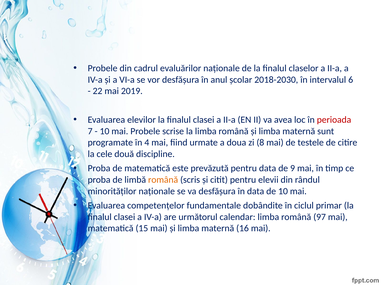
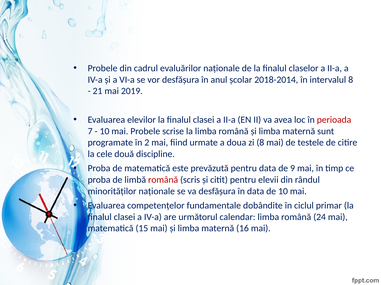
2018-2030: 2018-2030 -> 2018-2014 (276, 80)
intervalul 6: 6 -> 8 (351, 80)
22: 22 -> 21 (98, 91)
4: 4 -> 2 (147, 143)
română colour: orange -> red (163, 180)
97: 97 -> 24 (320, 217)
